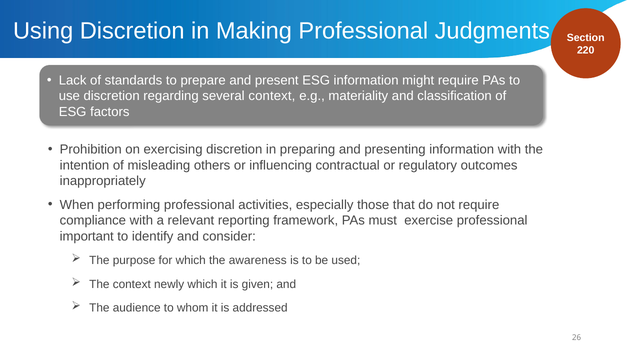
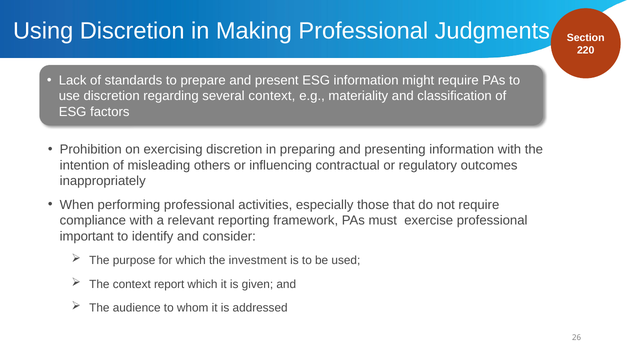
awareness: awareness -> investment (258, 260)
newly: newly -> report (169, 284)
